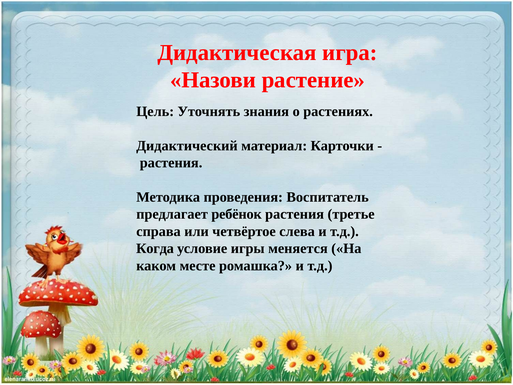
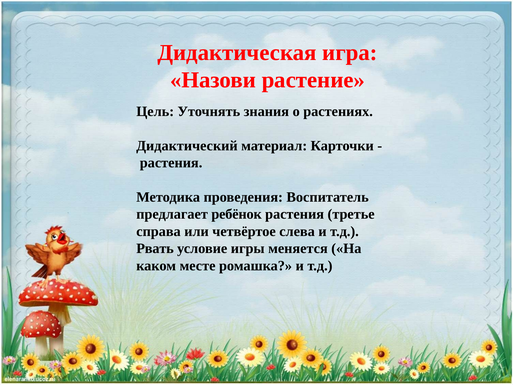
Когда: Когда -> Рвать (155, 248)
